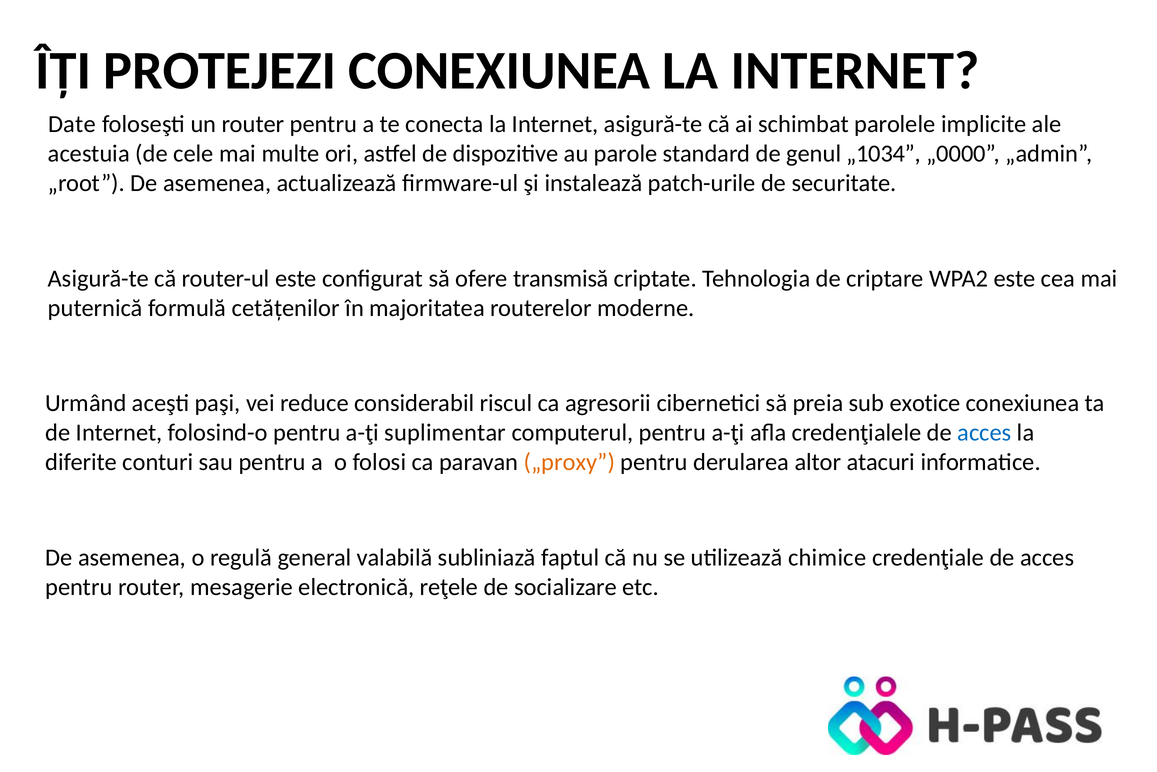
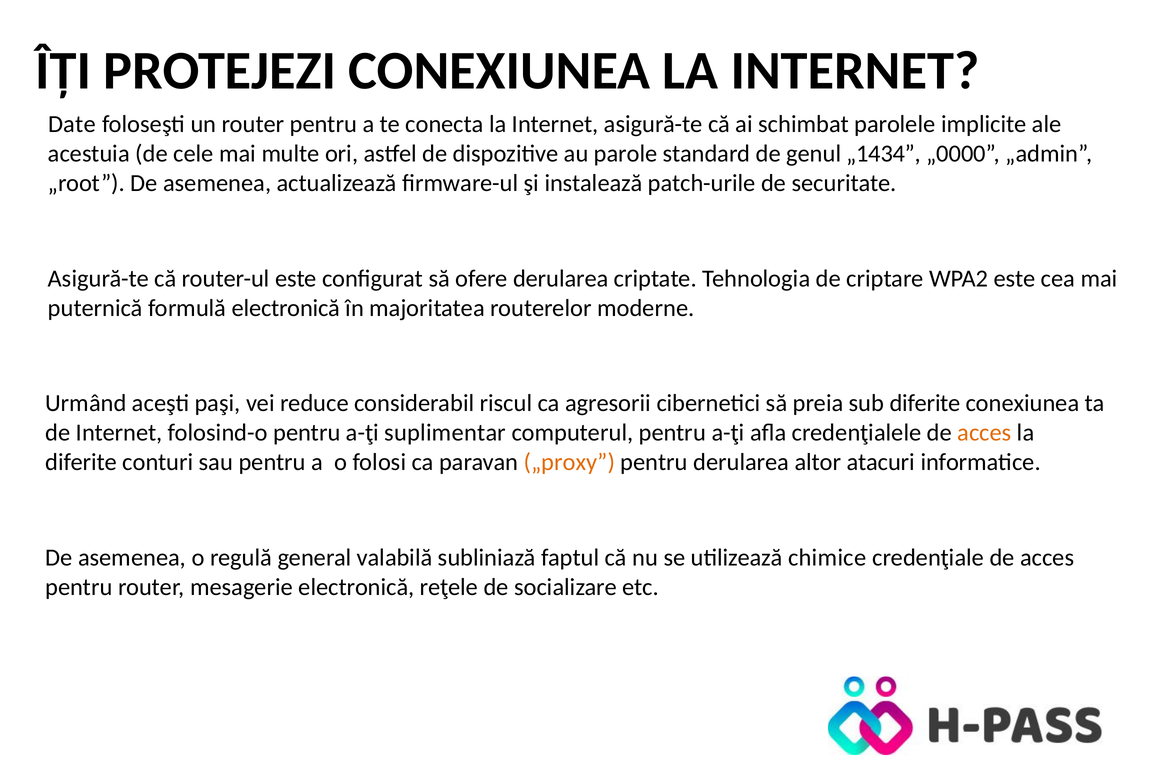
„1034: „1034 -> „1434 (884, 153)
ofere transmisă: transmisă -> derularea (561, 278)
formulă cetățenilor: cetățenilor -> electronică (286, 308)
sub exotice: exotice -> diferite (925, 403)
acces colour: blue -> orange (984, 432)
